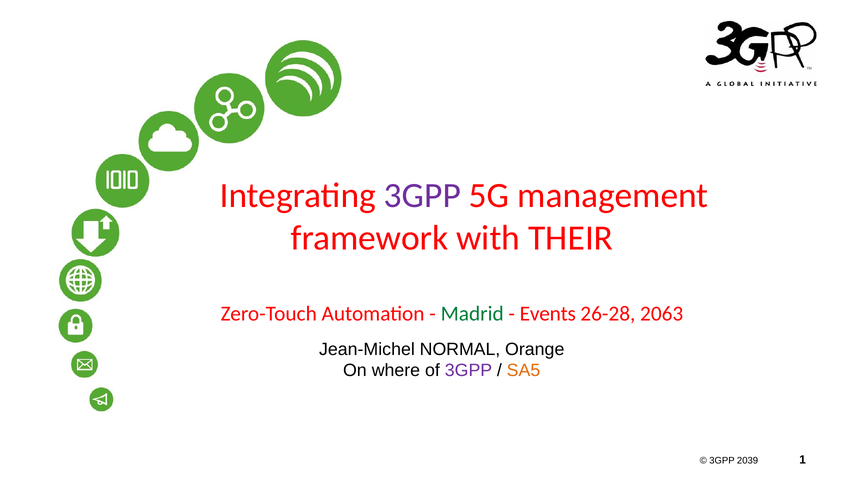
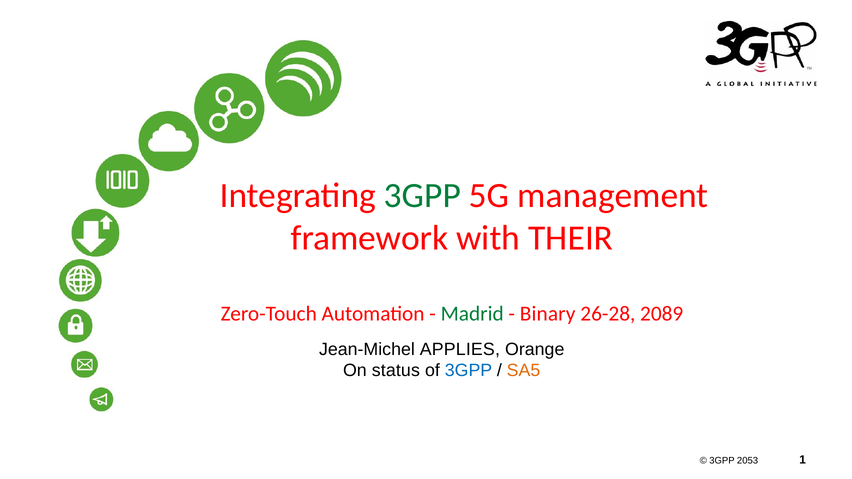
3GPP colour: purple -> green (422, 196)
Events: Events -> Binary (548, 314)
2063: 2063 -> 2089 (662, 314)
NORMAL: NORMAL -> APPLIES (460, 350)
where: where -> status (396, 370)
3GPP colour: purple -> blue (469, 370)
2039: 2039 -> 2053 (748, 461)
